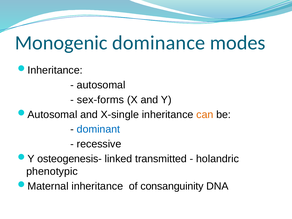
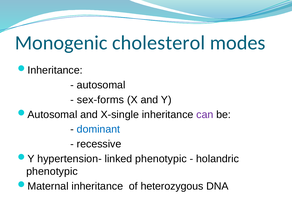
dominance: dominance -> cholesterol (159, 43)
can colour: orange -> purple (205, 115)
osteogenesis-: osteogenesis- -> hypertension- (70, 159)
linked transmitted: transmitted -> phenotypic (161, 159)
consanguinity: consanguinity -> heterozygous (172, 186)
